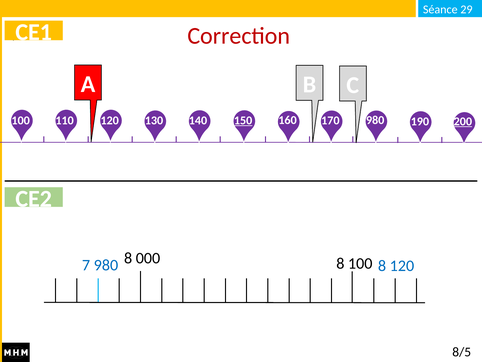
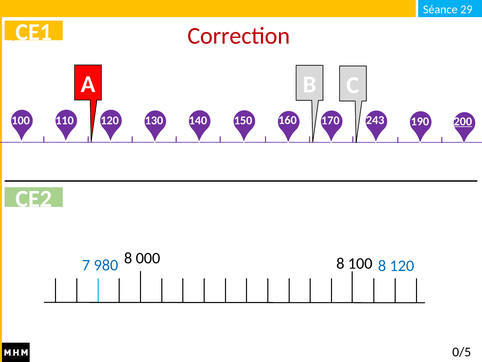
150 underline: present -> none (243, 120)
170 980: 980 -> 243 (375, 120)
8/5: 8/5 -> 0/5 (462, 352)
